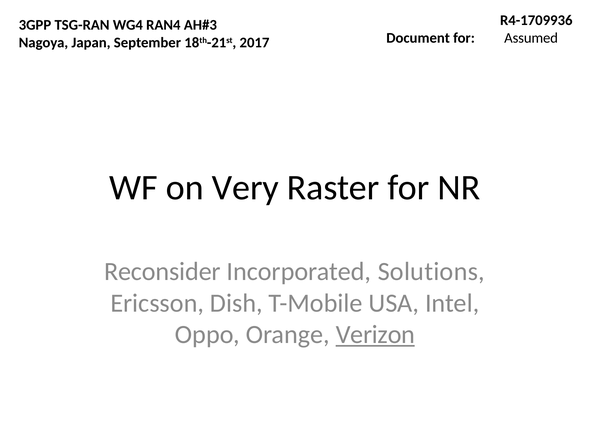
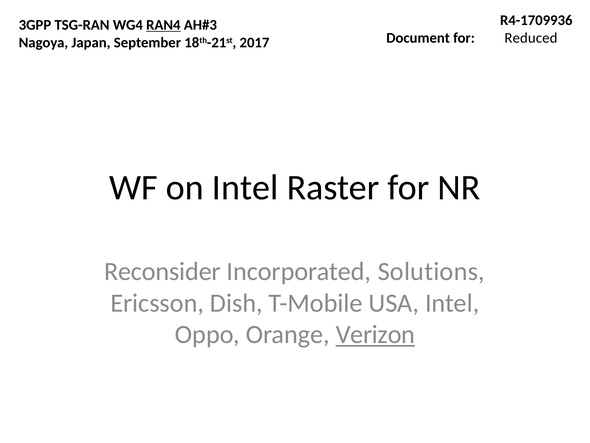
RAN4 underline: none -> present (163, 25)
Assumed: Assumed -> Reduced (531, 38)
on Very: Very -> Intel (245, 187)
